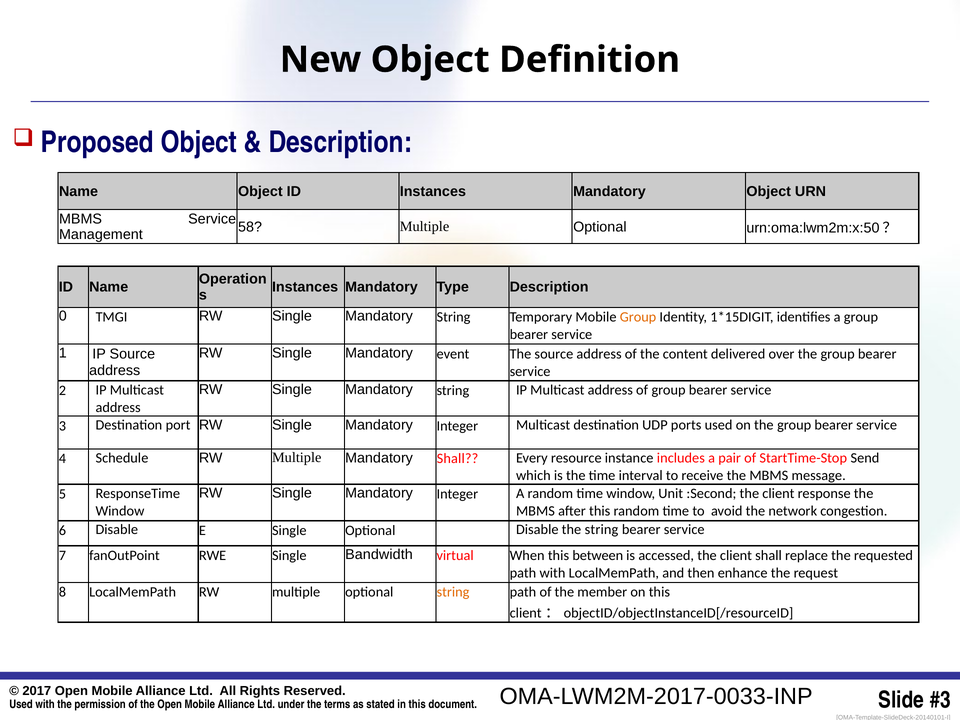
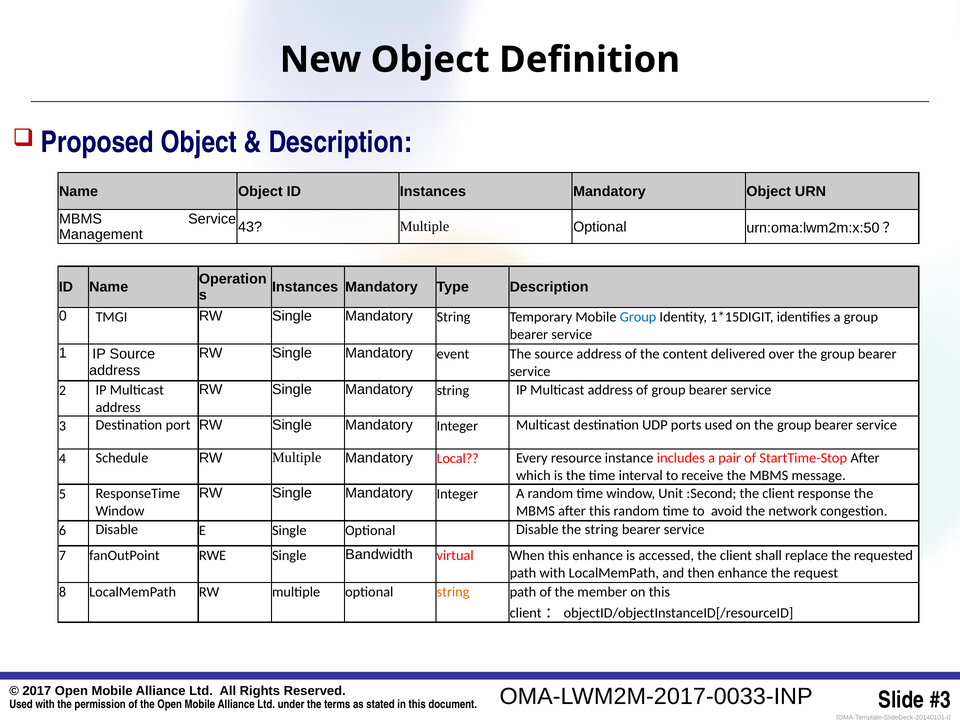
58: 58 -> 43 (250, 227)
Group colour: orange -> blue (638, 317)
Mandatory Shall: Shall -> Local (458, 459)
StartTime-Stop Send: Send -> After (865, 458)
this between: between -> enhance (598, 555)
